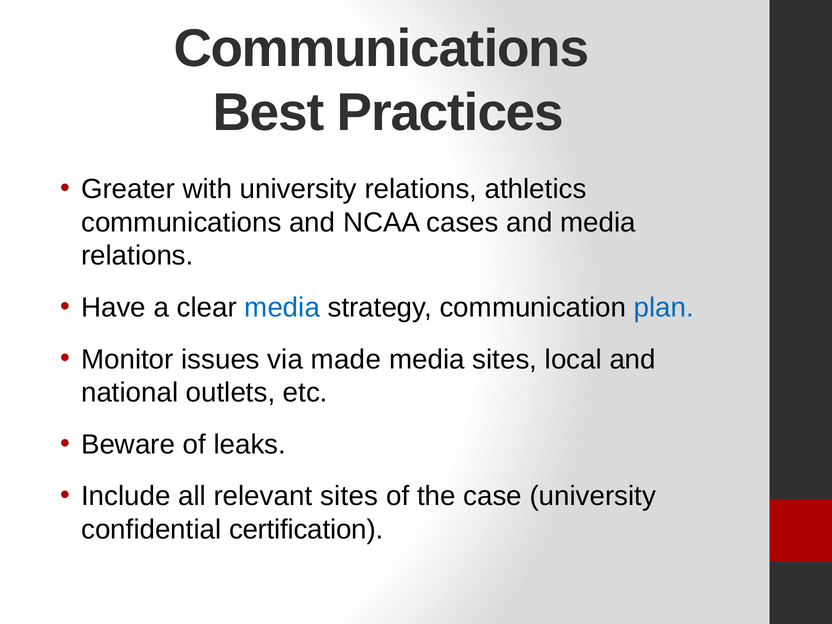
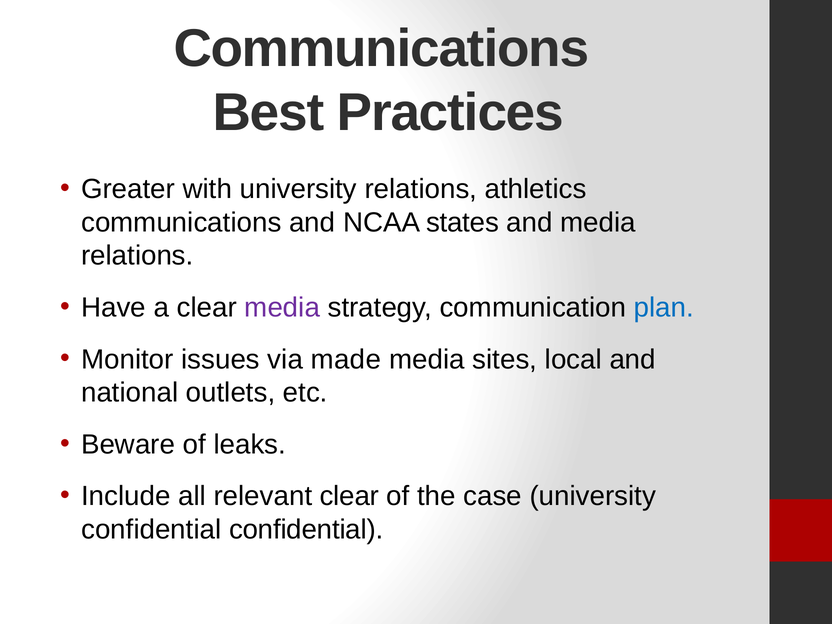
cases: cases -> states (463, 222)
media colour: blue -> purple (282, 308)
relevant sites: sites -> clear (349, 496)
confidential certification: certification -> confidential (306, 530)
